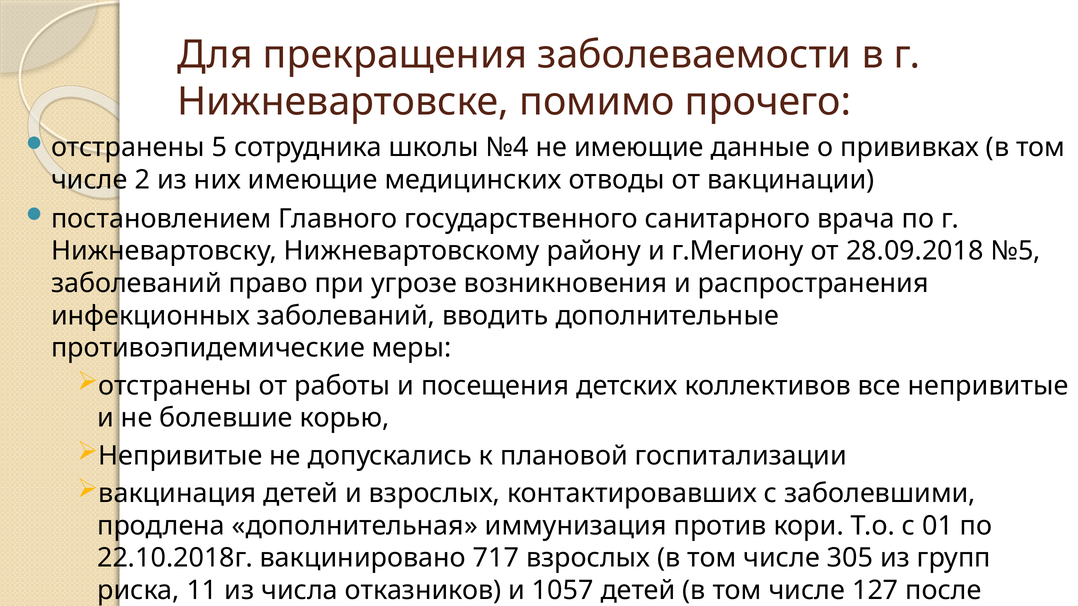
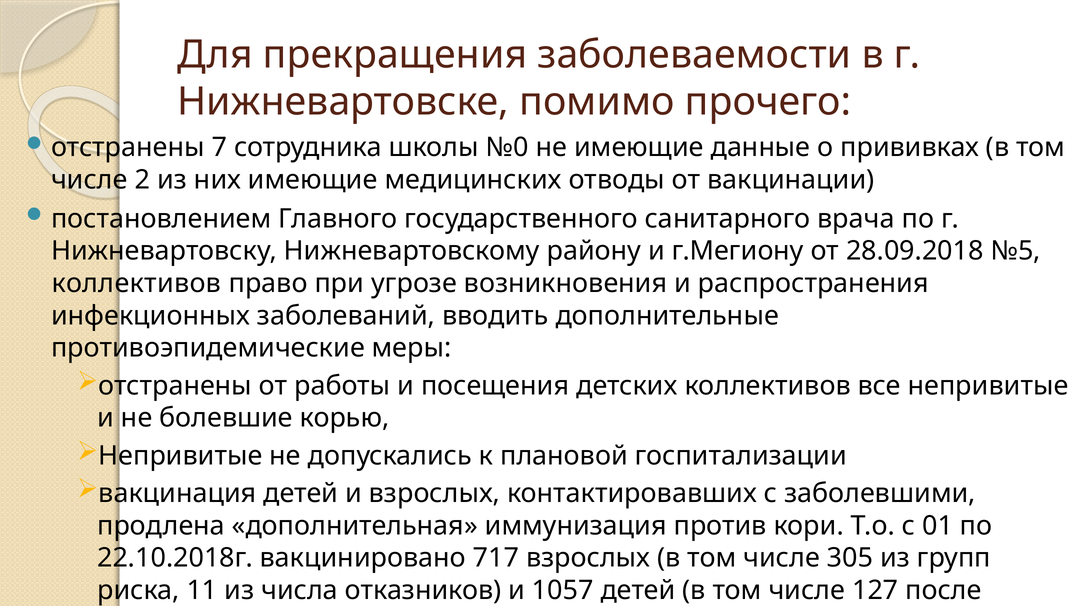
5: 5 -> 7 (219, 147)
№4: №4 -> №0 (507, 147)
заболеваний: заболеваний -> коллективов (136, 283)
